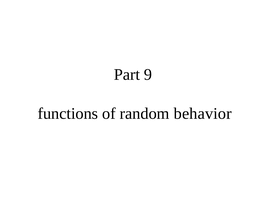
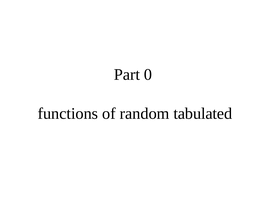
9: 9 -> 0 (148, 75)
behavior: behavior -> tabulated (203, 114)
